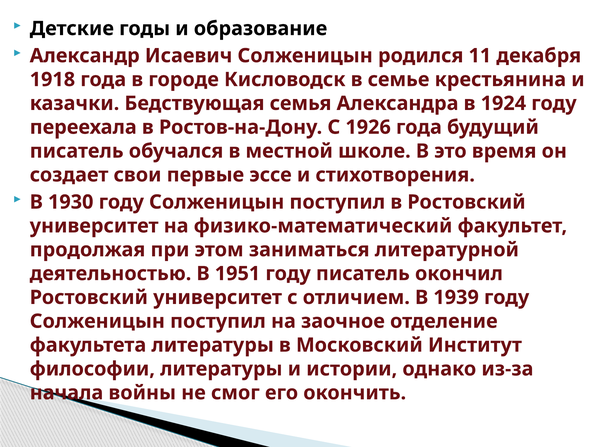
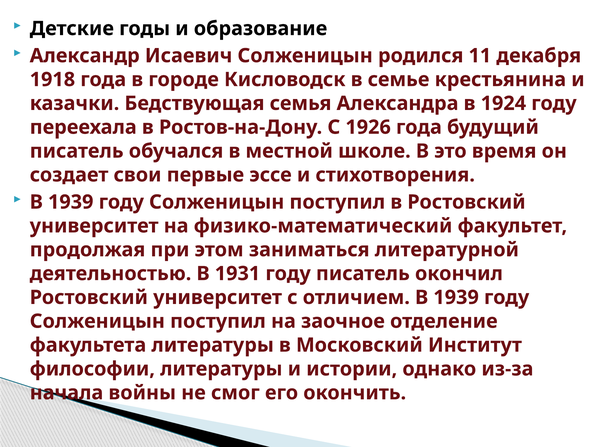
1930: 1930 -> 1939 (71, 202)
1951: 1951 -> 1931 (237, 274)
